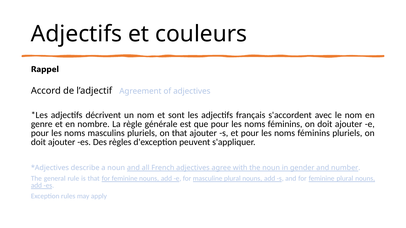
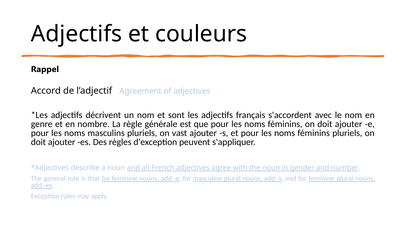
on that: that -> vast (180, 133)
